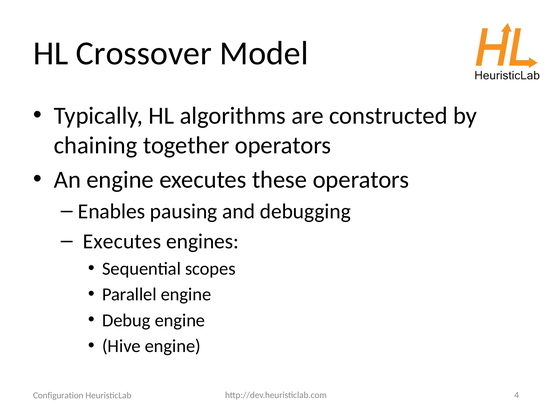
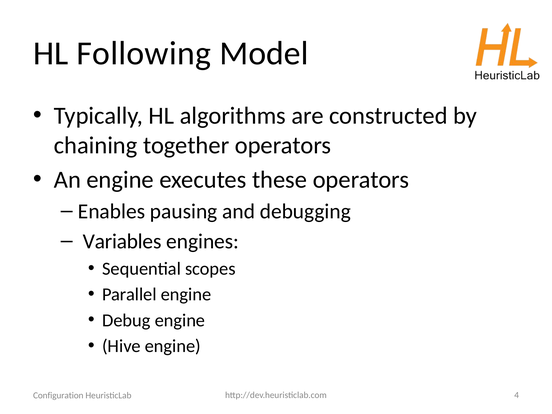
Crossover: Crossover -> Following (144, 53)
Executes: Executes -> Variables (122, 241)
